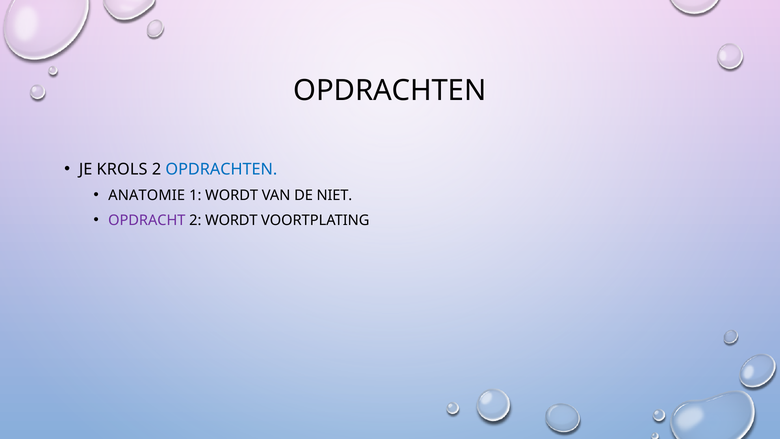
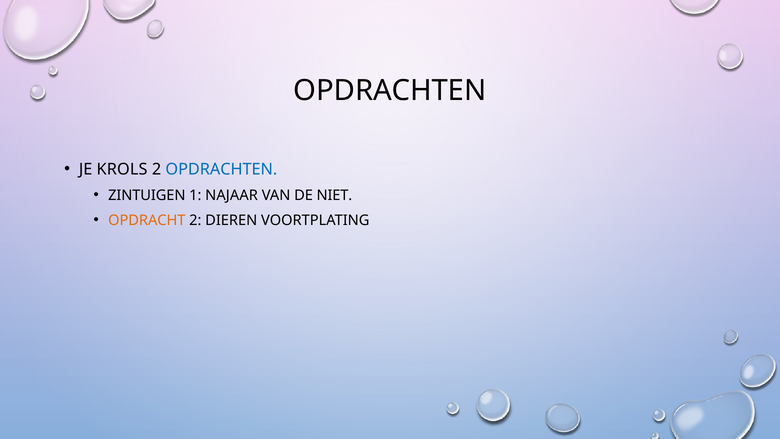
ANATOMIE: ANATOMIE -> ZINTUIGEN (147, 195)
1 WORDT: WORDT -> NAJAAR (232, 195)
OPDRACHT colour: purple -> orange (147, 220)
2 WORDT: WORDT -> DIEREN (231, 220)
